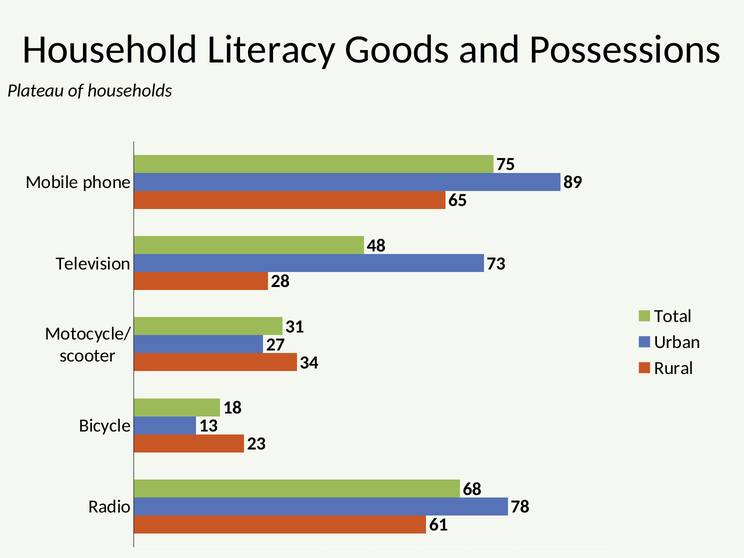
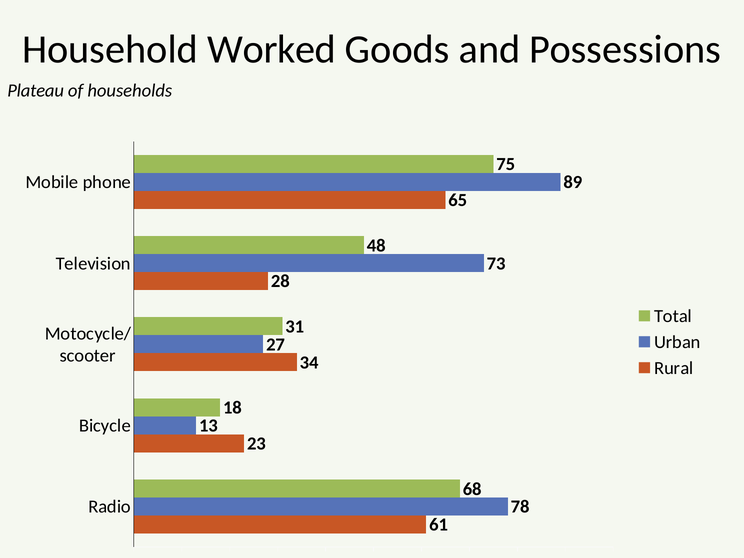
Literacy: Literacy -> Worked (272, 49)
